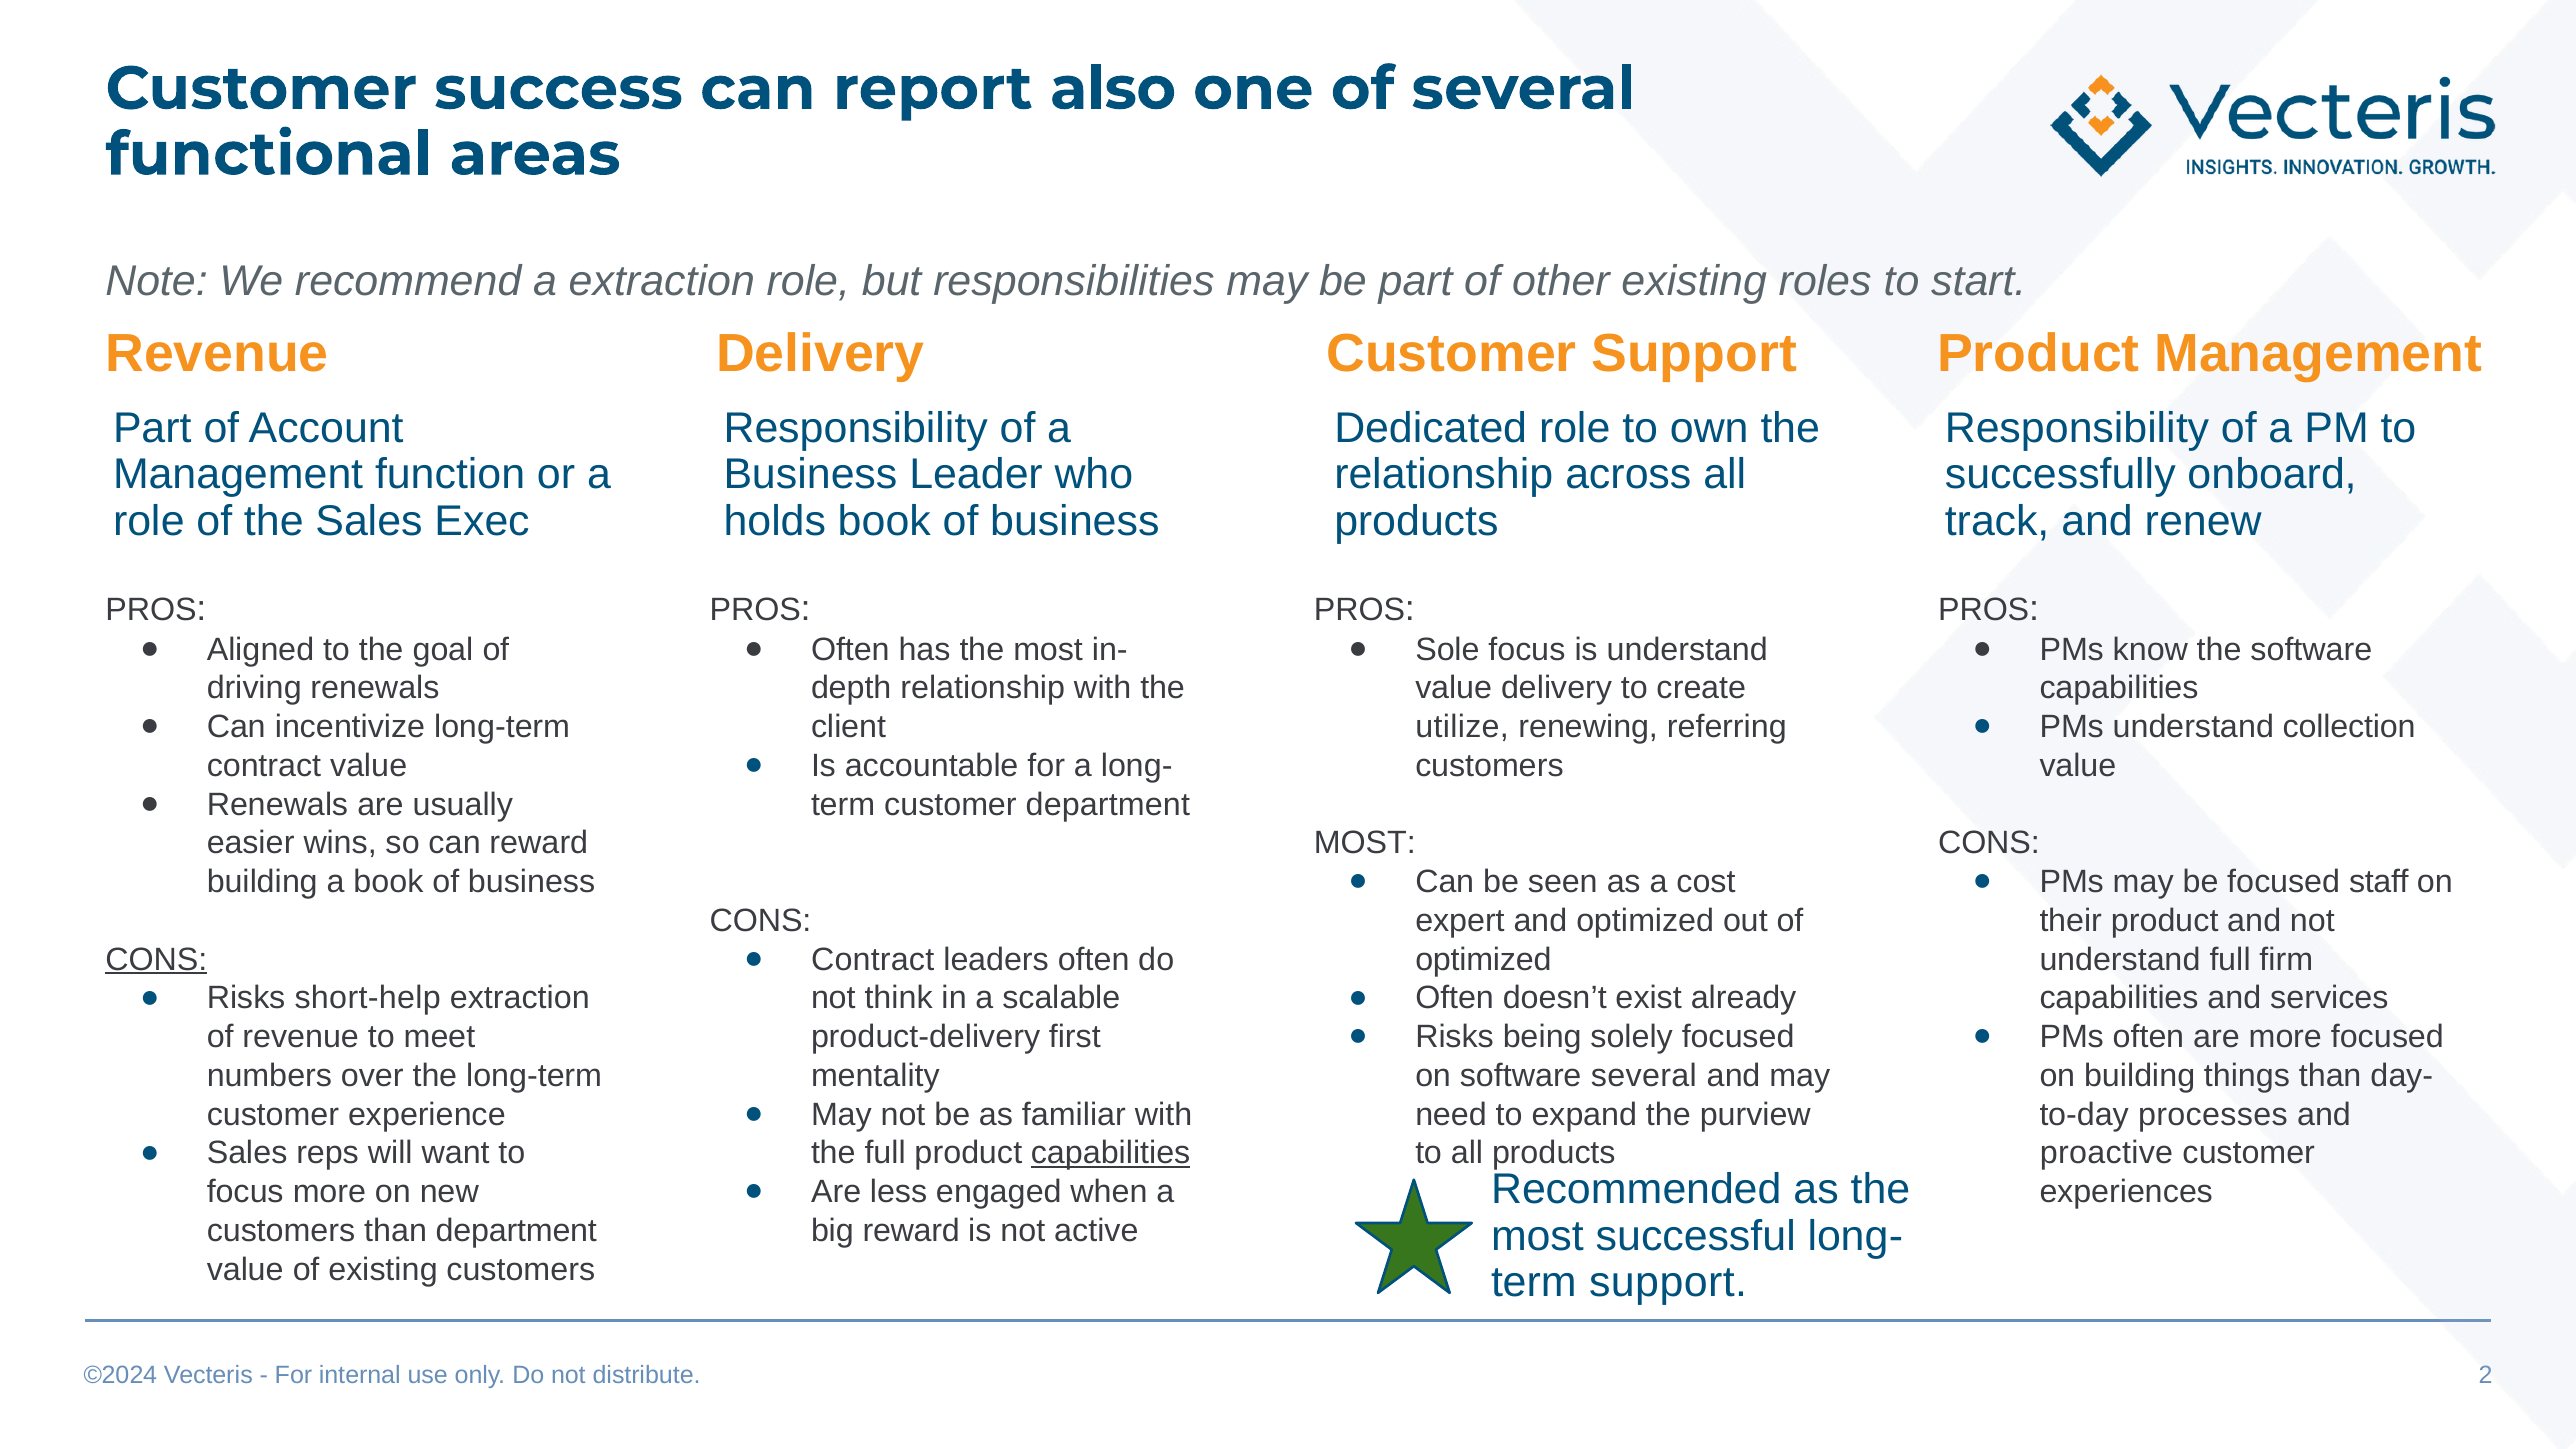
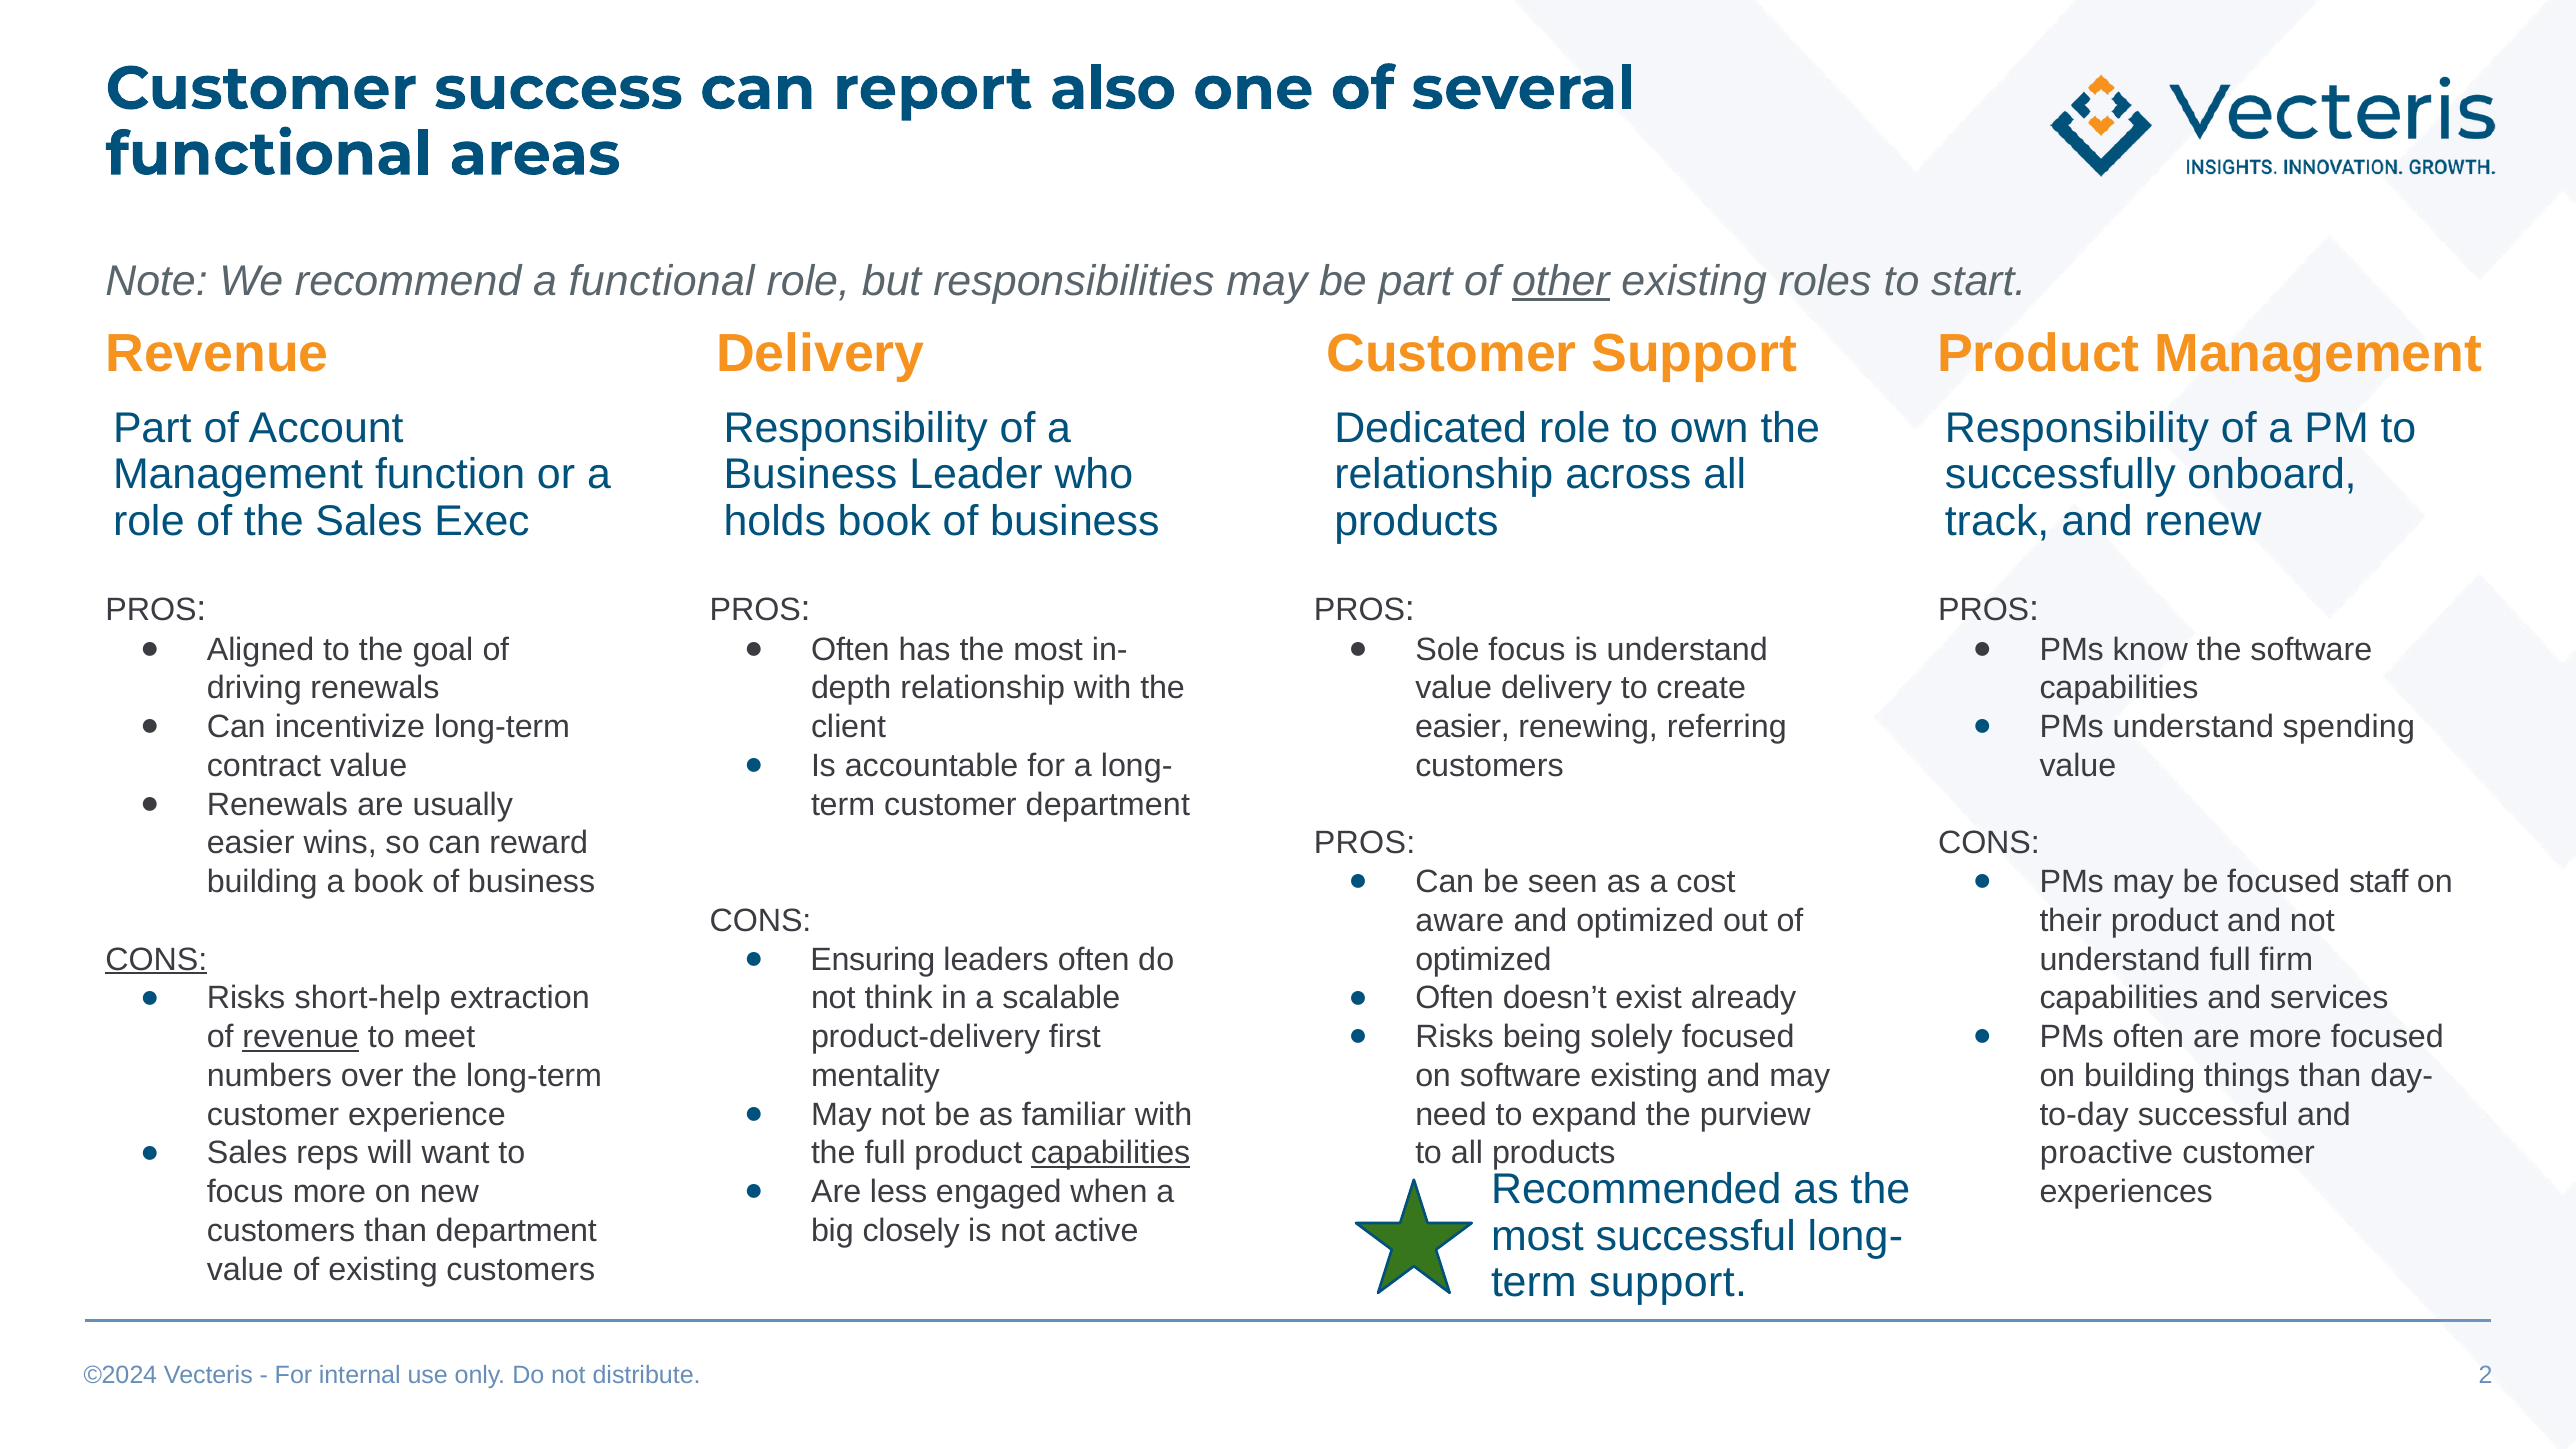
a extraction: extraction -> functional (662, 281)
other underline: none -> present (1561, 281)
collection: collection -> spending (2349, 727)
utilize: utilize -> easier (1462, 727)
MOST: MOST -> PROS (1365, 843)
expert: expert -> aware (1460, 921)
Contract: Contract -> Ensuring (873, 960)
revenue underline: none -> present (301, 1037)
software several: several -> existing (1644, 1076)
processes: processes -> successful (2213, 1114)
big reward: reward -> closely (911, 1231)
